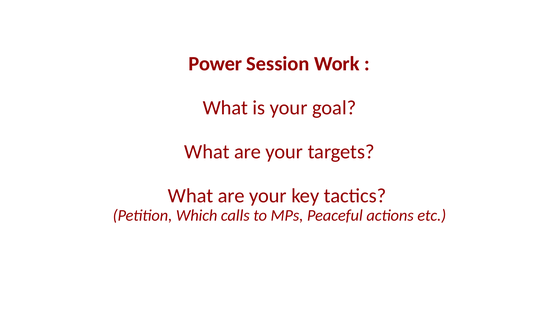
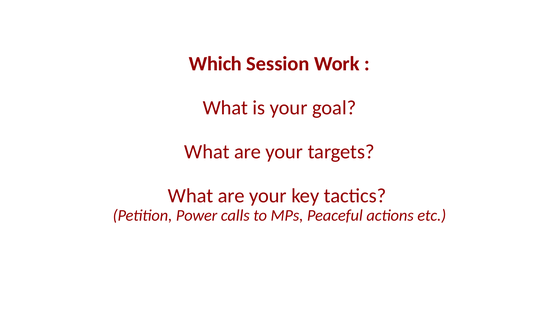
Power: Power -> Which (215, 64)
Which: Which -> Power (197, 216)
